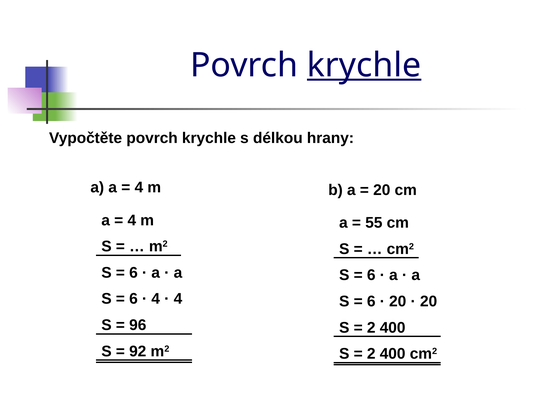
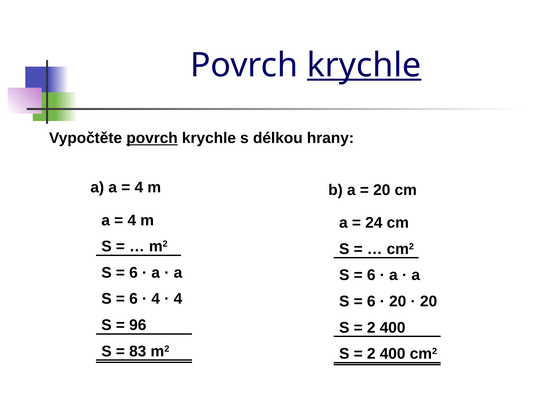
povrch underline: none -> present (152, 138)
55: 55 -> 24 (374, 223)
92: 92 -> 83 (138, 351)
